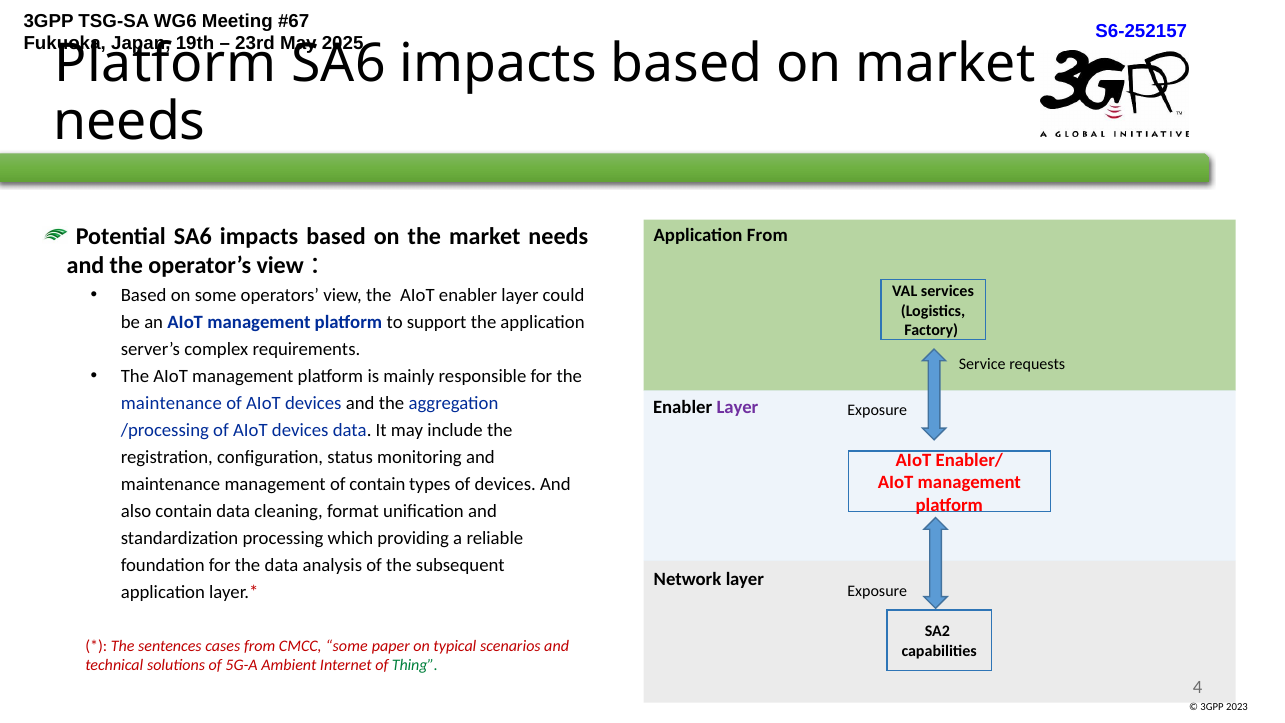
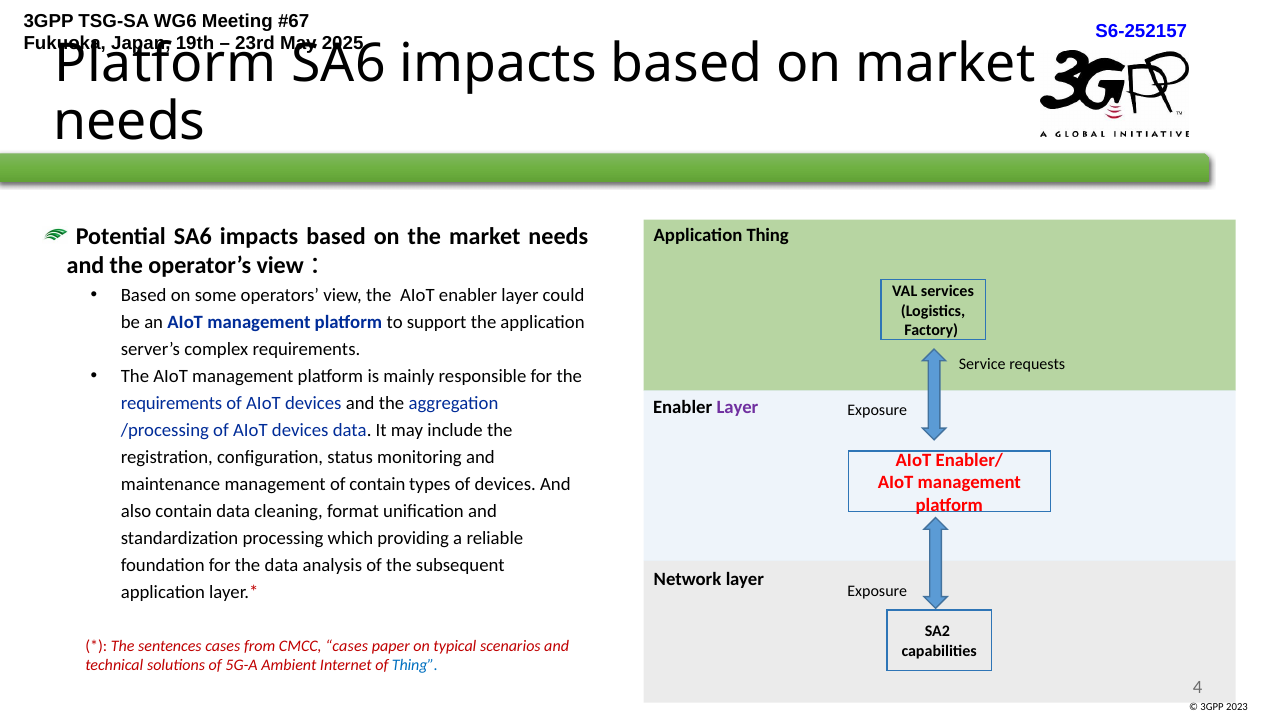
Application From: From -> Thing (768, 236)
maintenance: maintenance -> requirements (172, 403)
CMCC some: some -> cases (347, 646)
Thing colour: green -> blue (415, 665)
